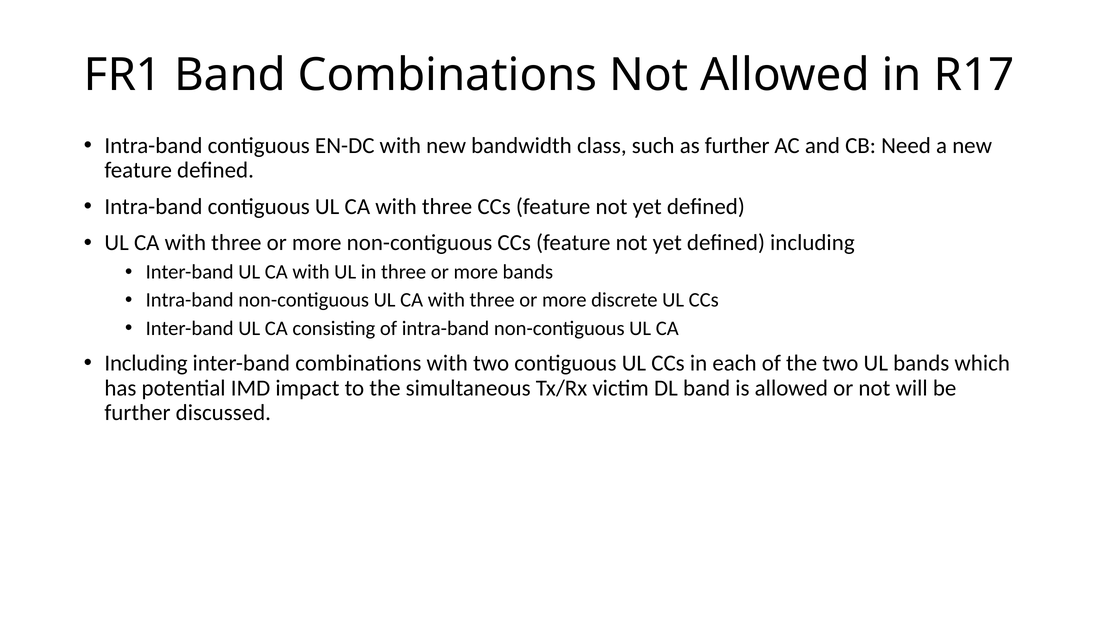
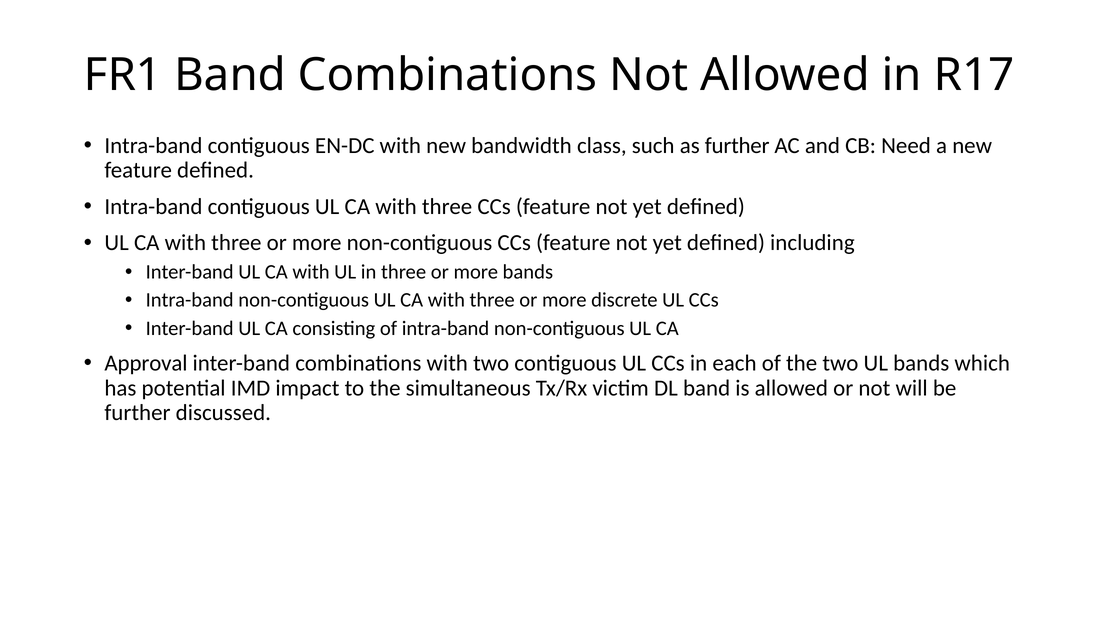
Including: Including -> Approval (146, 363)
